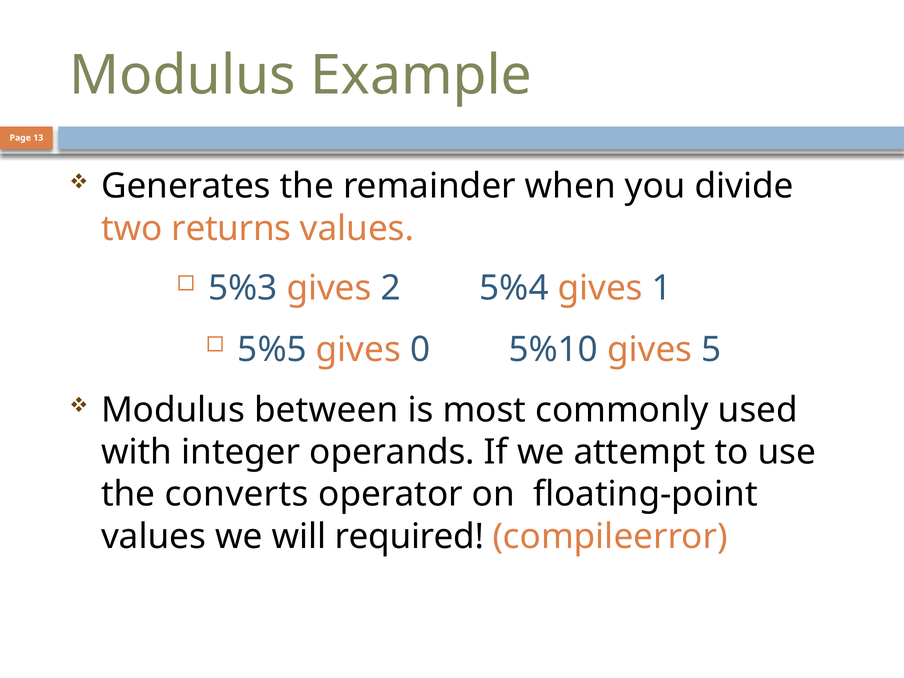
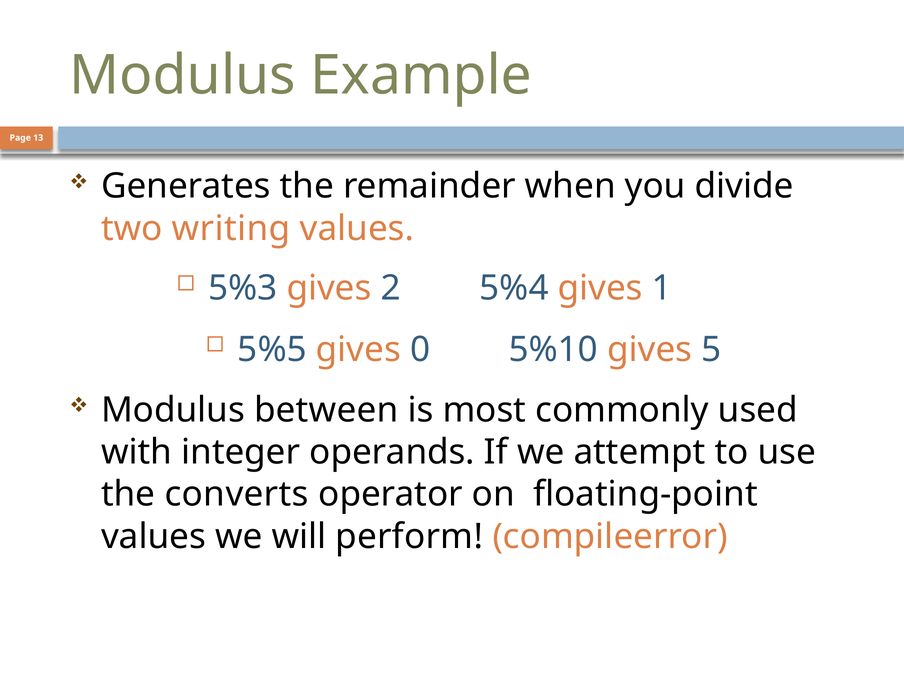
returns: returns -> writing (231, 228)
required: required -> perform (409, 537)
